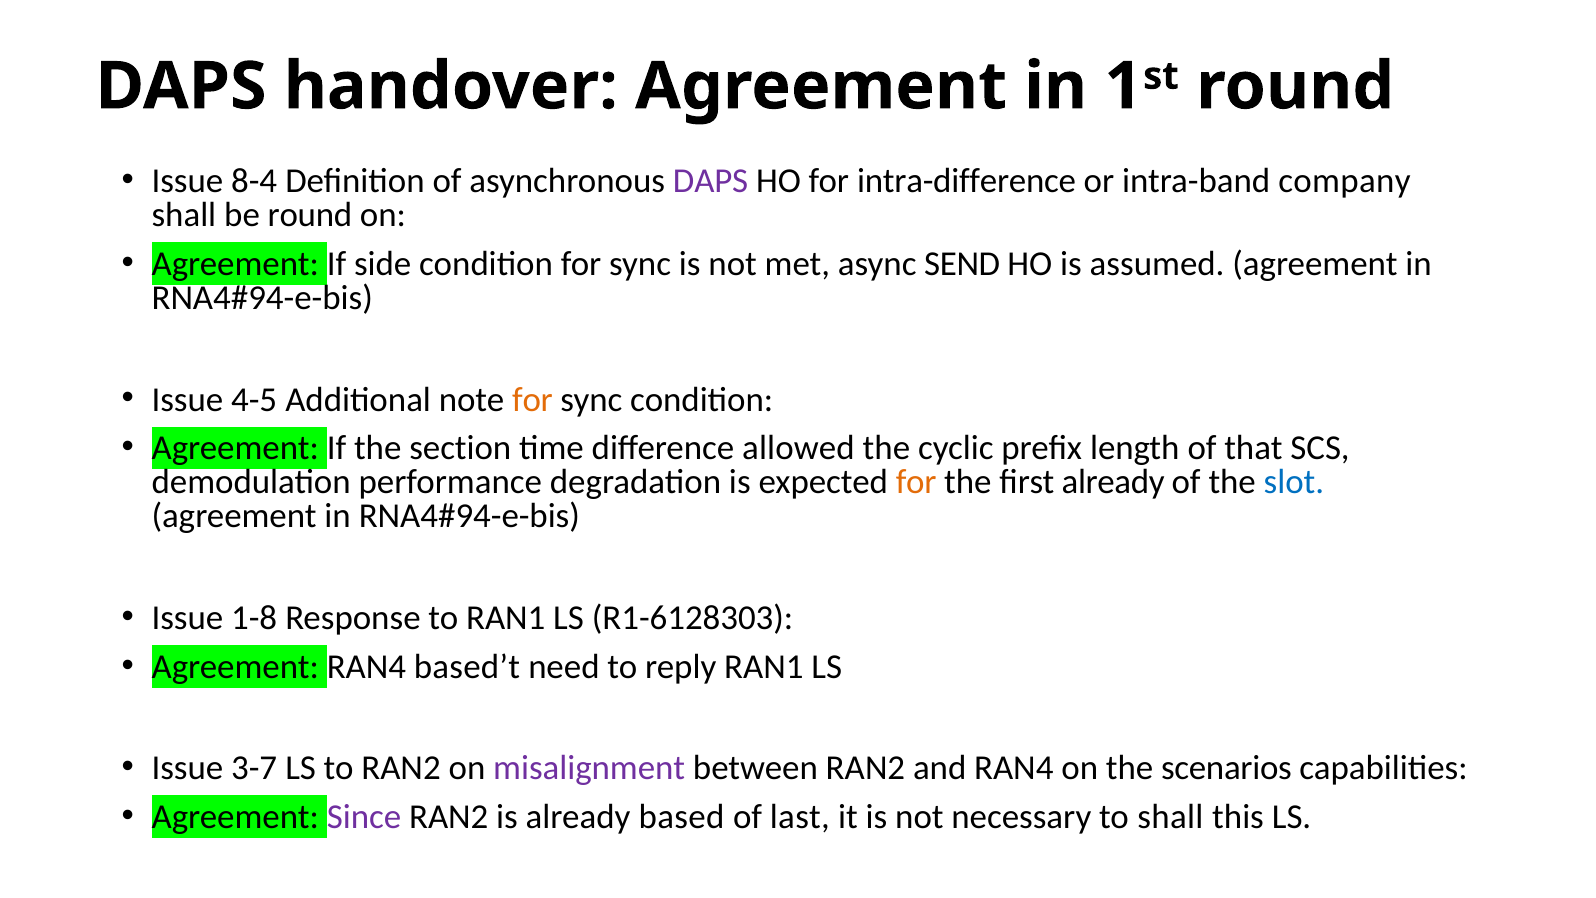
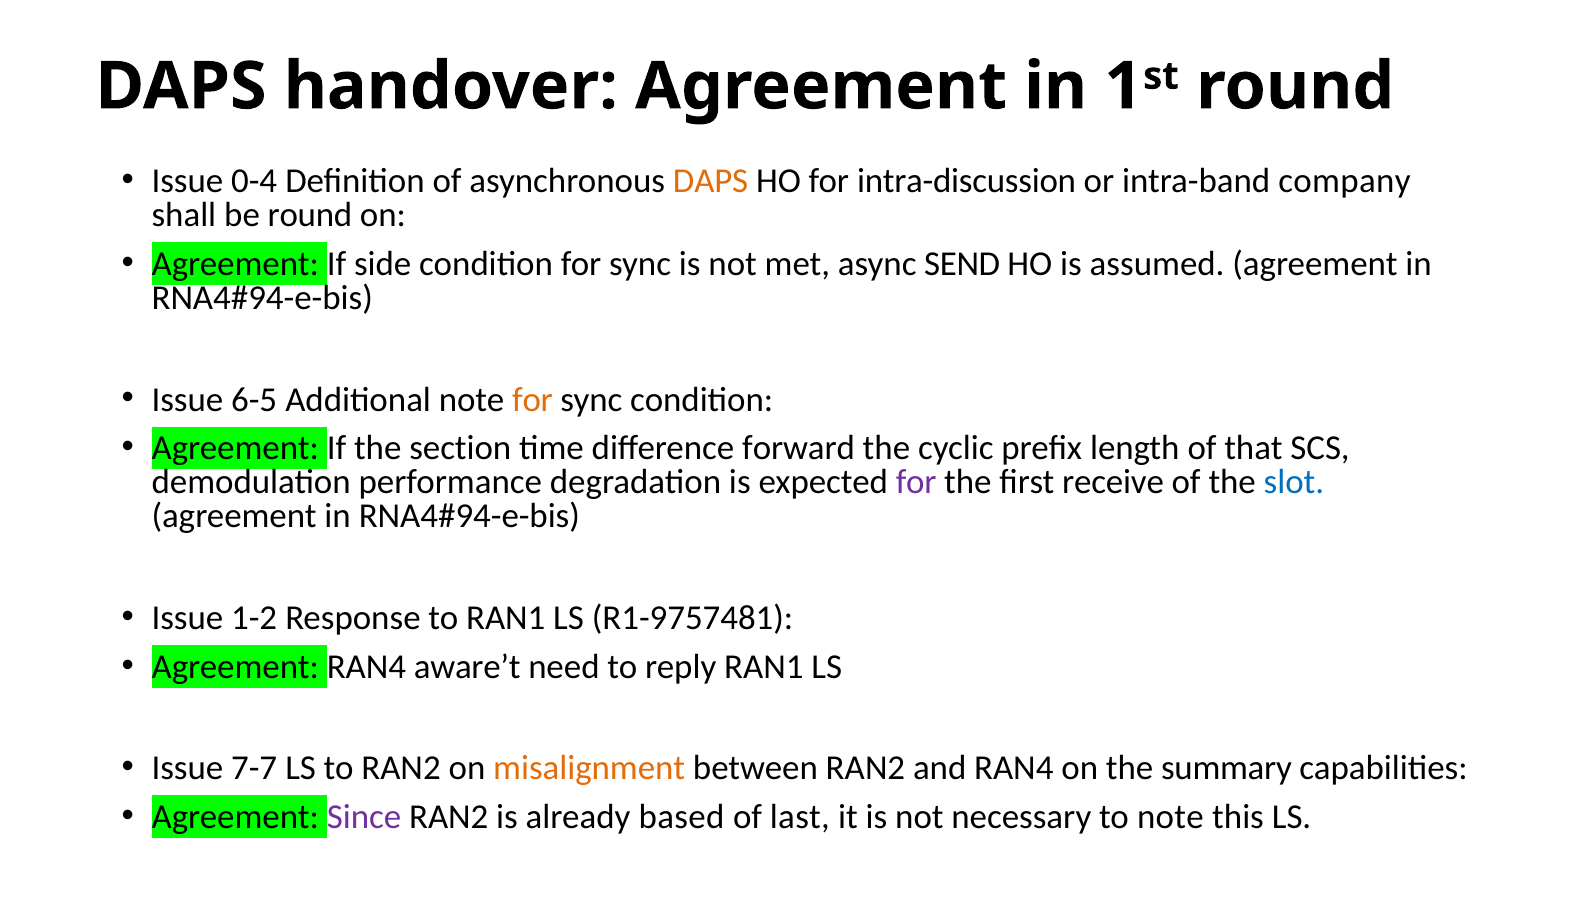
8-4: 8-4 -> 0-4 (254, 181)
DAPS colour: purple -> orange (711, 181)
intra-difference: intra-difference -> intra-discussion (967, 181)
4-5: 4-5 -> 6-5 (254, 399)
allowed: allowed -> forward (799, 448)
for colour: orange -> purple (916, 482)
first already: already -> receive (1113, 482)
1-8: 1-8 -> 1-2 (254, 618)
R1-6128303: R1-6128303 -> R1-9757481 (693, 618)
based’t: based’t -> aware’t (467, 667)
3-7: 3-7 -> 7-7 (254, 768)
misalignment colour: purple -> orange (589, 768)
scenarios: scenarios -> summary (1226, 768)
to shall: shall -> note (1170, 817)
